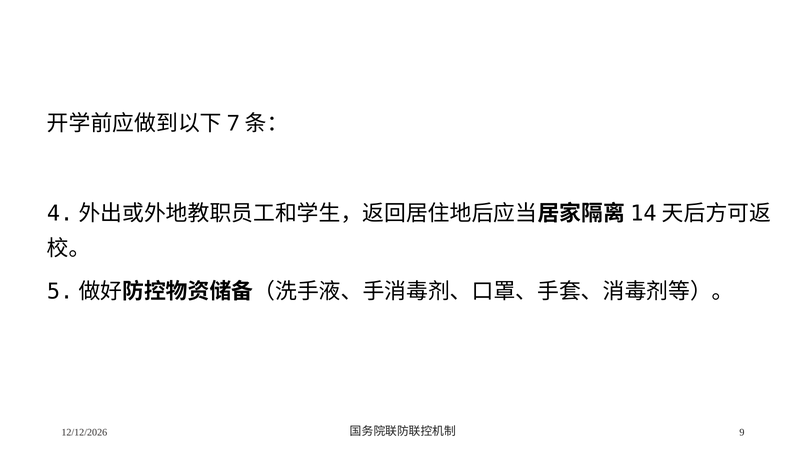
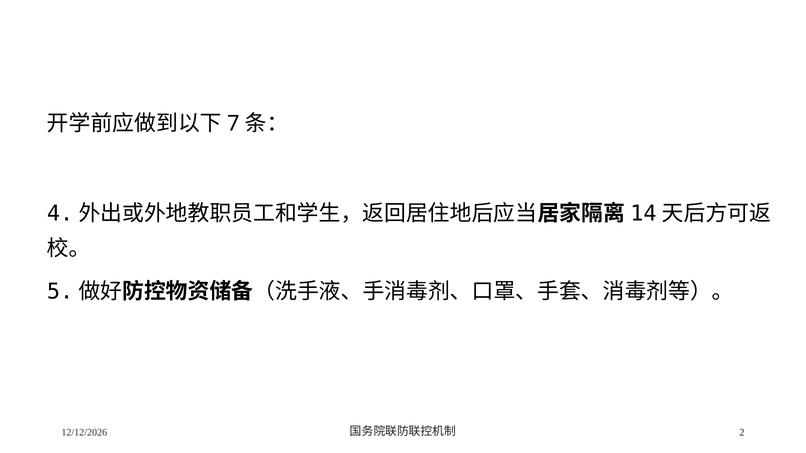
9: 9 -> 2 (742, 433)
